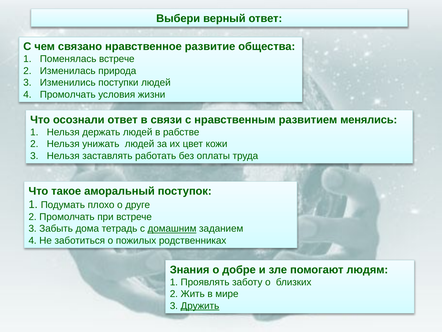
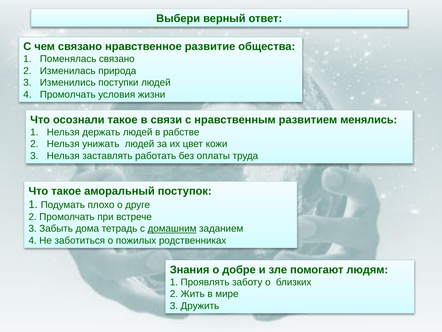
Поменялась встрече: встрече -> связано (117, 59)
осознали ответ: ответ -> такое (123, 120)
Дружить underline: present -> none (200, 305)
